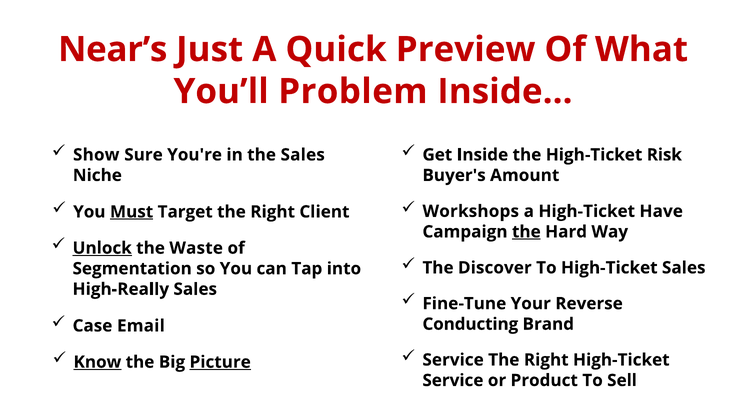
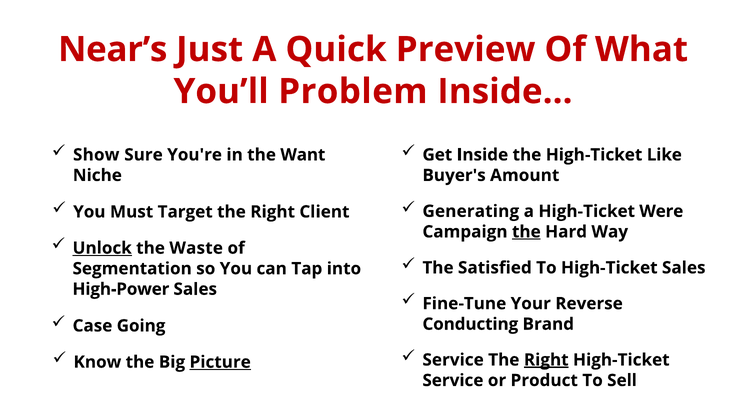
the Sales: Sales -> Want (303, 155)
Risk: Risk -> Like (664, 155)
Workshops: Workshops -> Generating (471, 211)
Have: Have -> Were (661, 211)
Must underline: present -> none (132, 212)
Discover: Discover -> Satisfied (495, 267)
High-Really: High-Really -> High-Power (121, 289)
Email: Email -> Going (141, 326)
Right underline: none -> present (546, 360)
Know underline: present -> none (97, 362)
